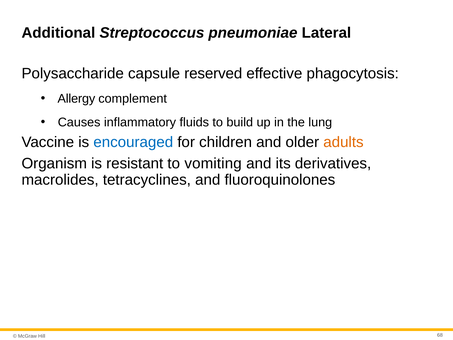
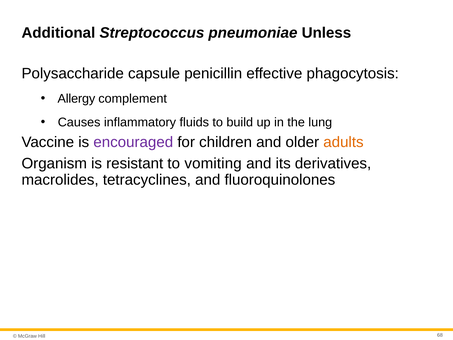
Lateral: Lateral -> Unless (326, 33)
reserved: reserved -> penicillin (213, 74)
encouraged colour: blue -> purple (133, 142)
